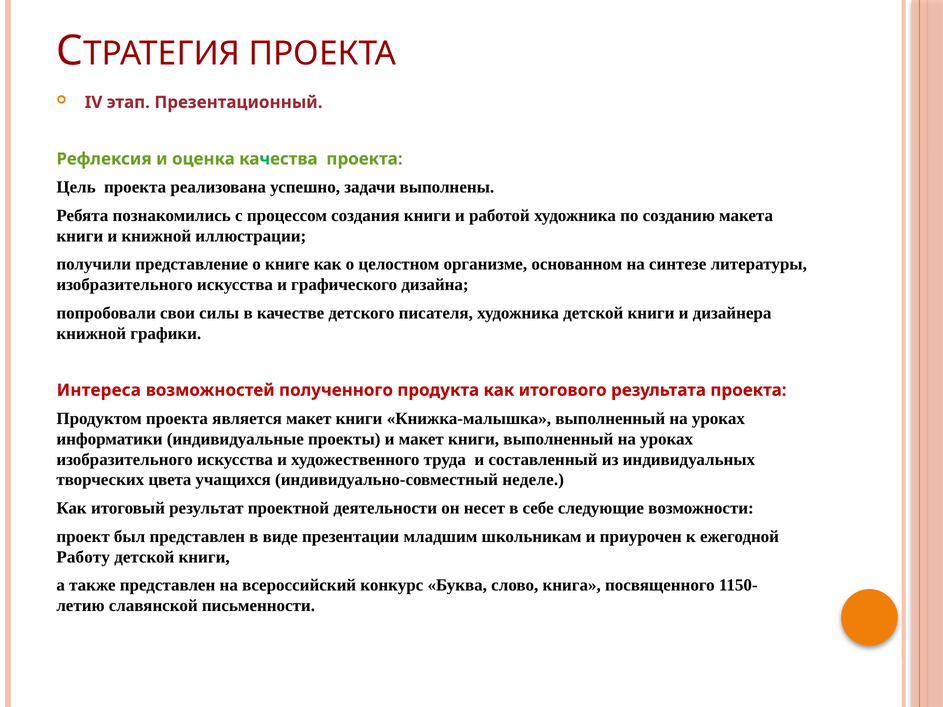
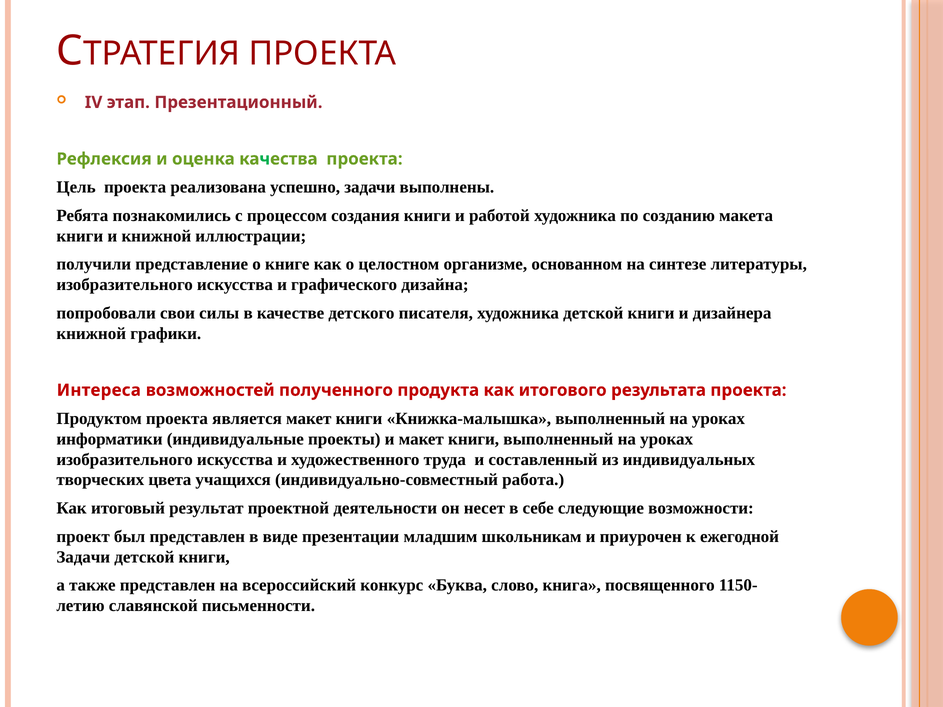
неделе: неделе -> работа (533, 480)
Работу: Работу -> Задачи (83, 557)
